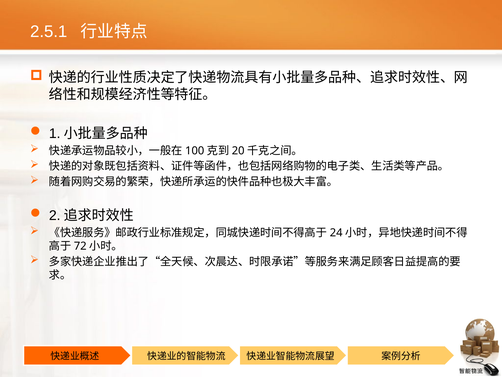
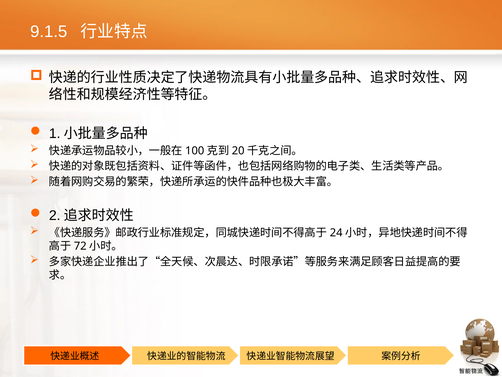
2.5.1: 2.5.1 -> 9.1.5 (49, 32)
